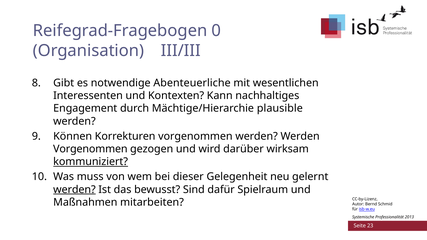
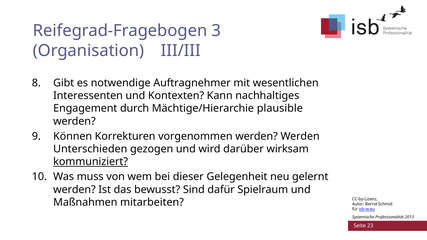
0: 0 -> 3 (216, 31)
Abenteuerliche: Abenteuerliche -> Auftragnehmer (192, 83)
Vorgenommen: Vorgenommen -> Unterschieden (90, 149)
werden underline: present -> none (74, 190)
